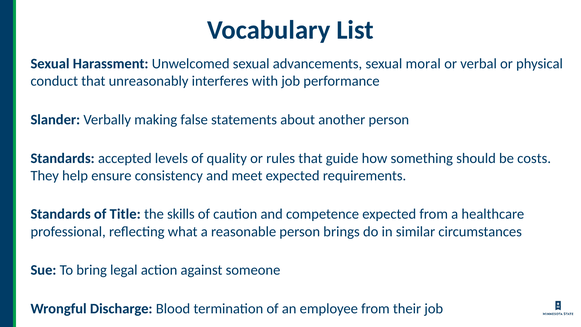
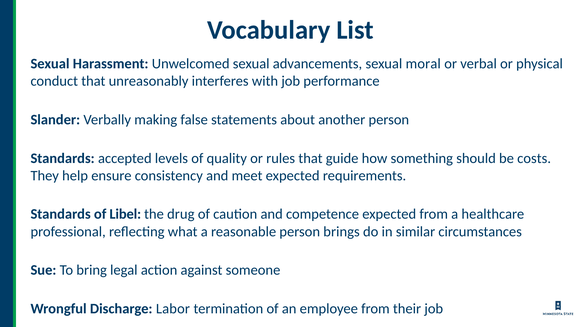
Title: Title -> Libel (125, 214)
skills: skills -> drug (181, 214)
Blood: Blood -> Labor (173, 308)
